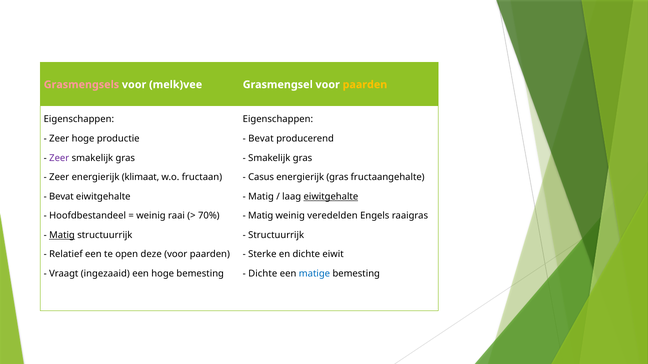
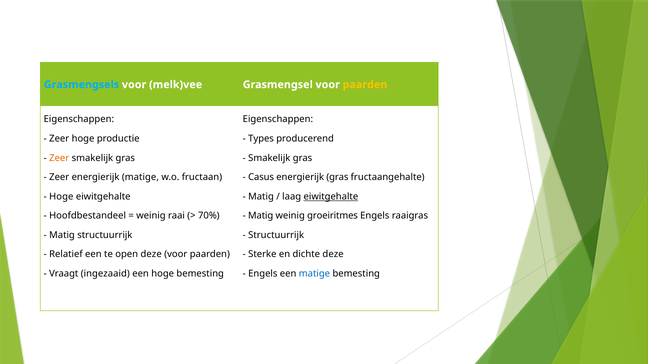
Grasmengsels colour: pink -> light blue (81, 85)
Bevat: Bevat -> Types (261, 139)
Zeer colour: purple -> orange (59, 158)
energierijk klimaat: klimaat -> matige (140, 177)
Bevat: Bevat -> Hoge (61, 197)
veredelden: veredelden -> groeiritmes (333, 216)
Matig underline: present -> none (62, 235)
dichte eiwit: eiwit -> deze (333, 255)
Dichte: Dichte -> Engels (263, 274)
